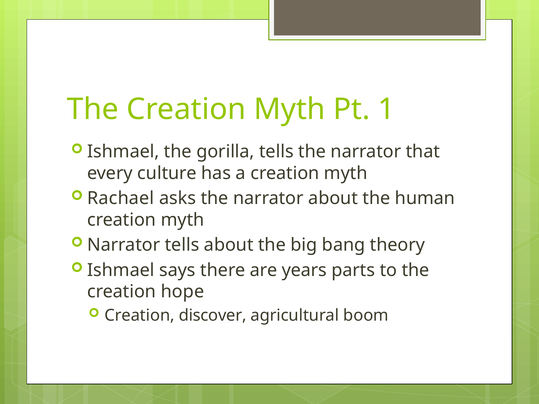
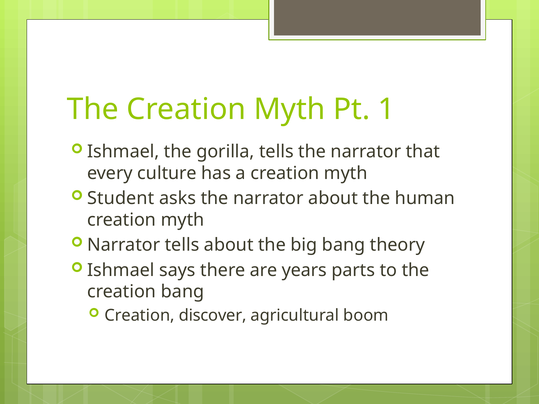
Rachael: Rachael -> Student (121, 198)
creation hope: hope -> bang (183, 292)
